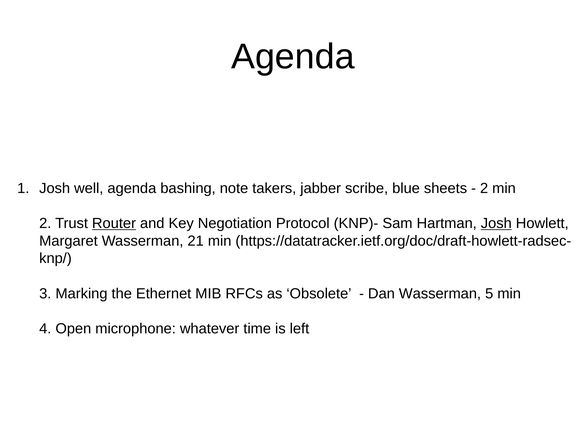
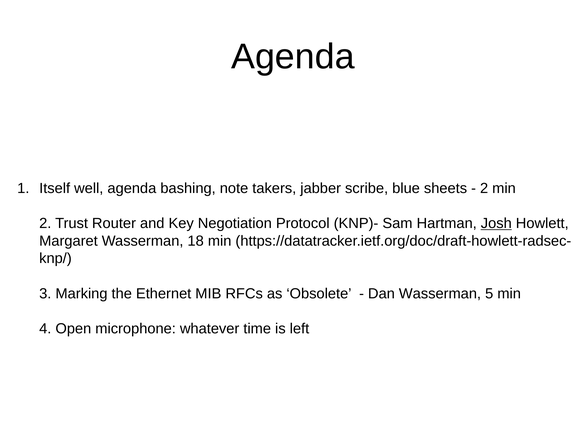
Josh: Josh -> Itself (55, 188)
Router underline: present -> none (114, 224)
21: 21 -> 18 (196, 241)
